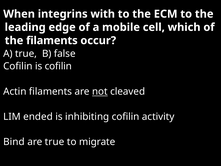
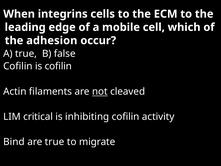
with: with -> cells (103, 14)
the filaments: filaments -> adhesion (52, 40)
ended: ended -> critical (38, 116)
